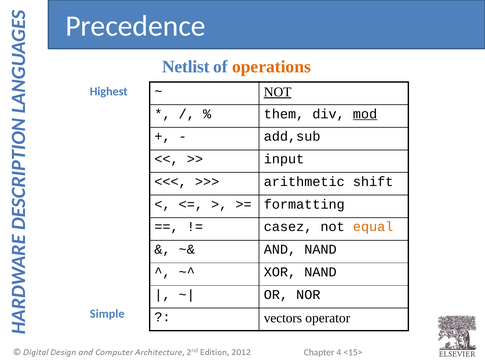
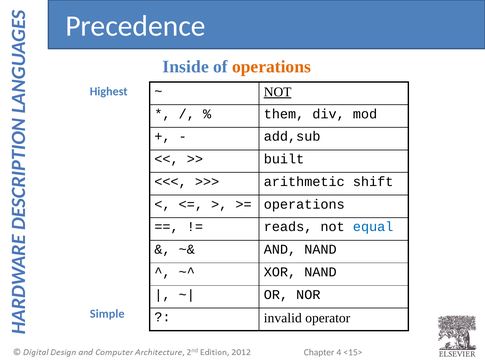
Netlist: Netlist -> Inside (186, 67)
mod underline: present -> none (365, 114)
input: input -> built (284, 159)
formatting: formatting -> operations (304, 204)
casez: casez -> reads (288, 227)
equal colour: orange -> blue (373, 227)
vectors: vectors -> invalid (283, 318)
